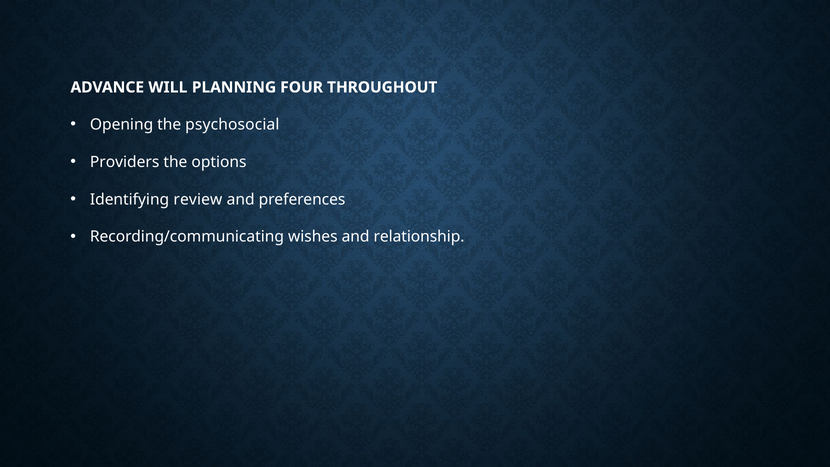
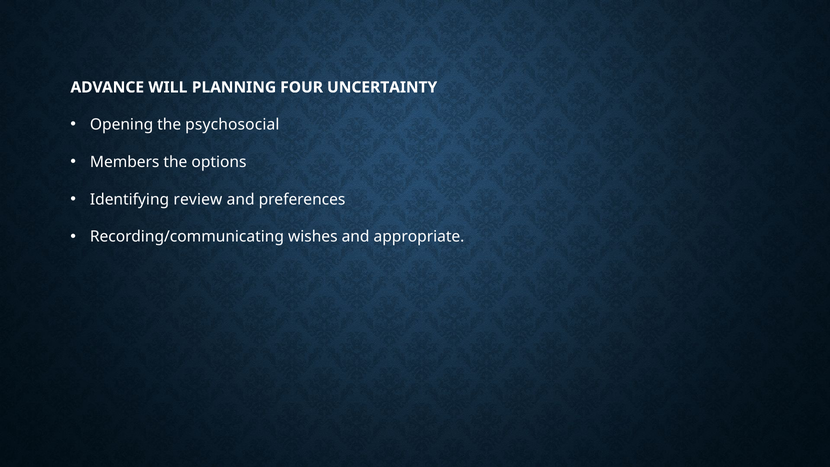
THROUGHOUT: THROUGHOUT -> UNCERTAINTY (382, 87)
Providers: Providers -> Members (125, 162)
relationship: relationship -> appropriate (419, 237)
